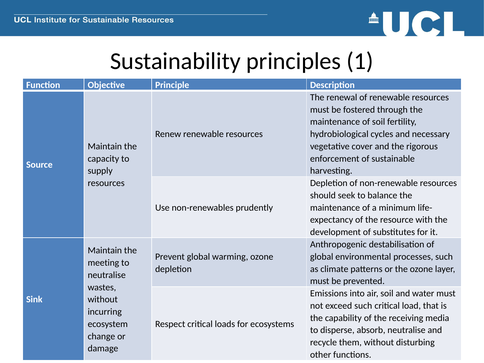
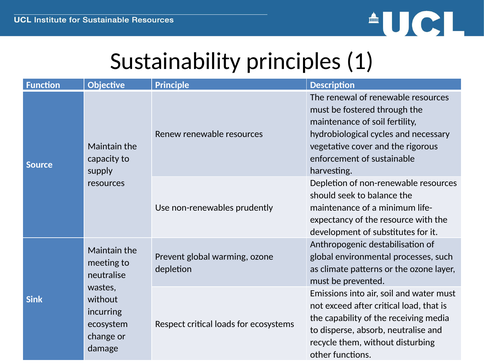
exceed such: such -> after (363, 306)
